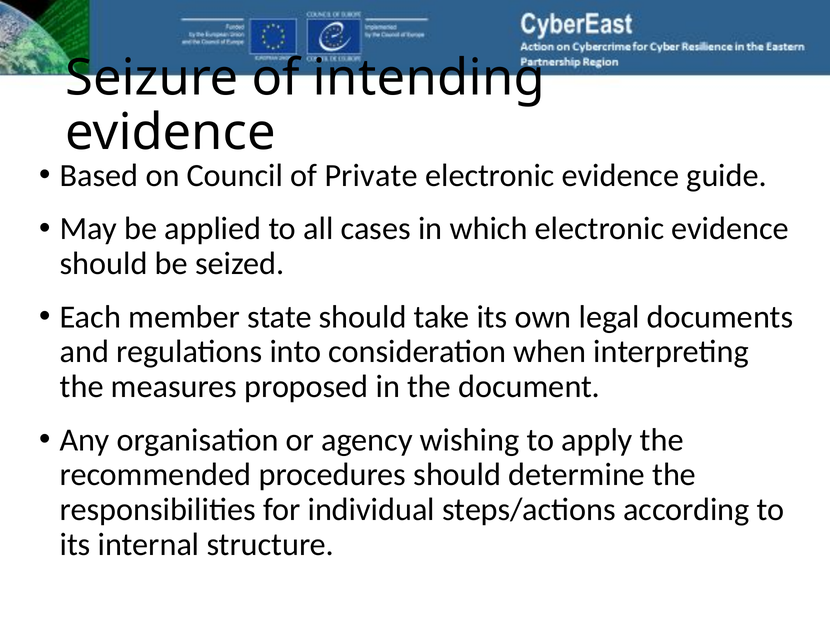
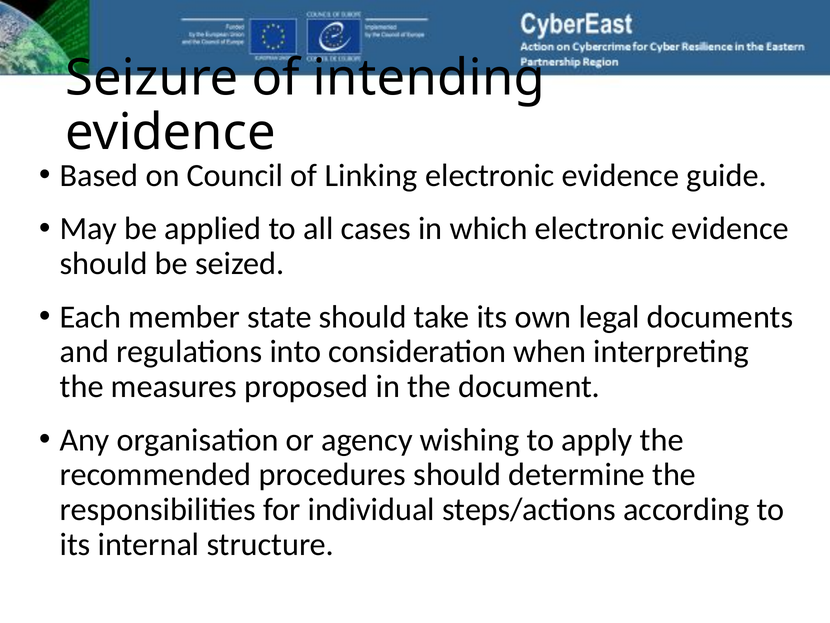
Private: Private -> Linking (371, 175)
